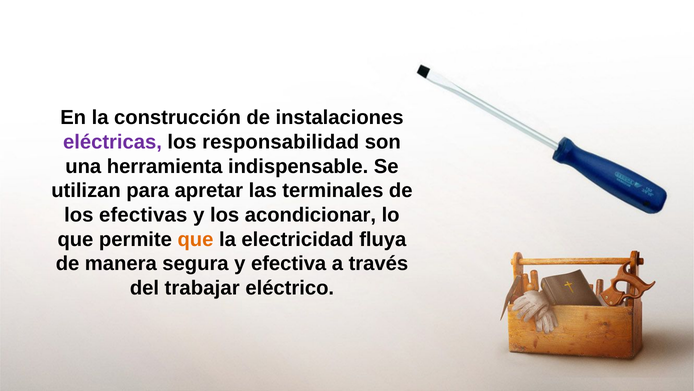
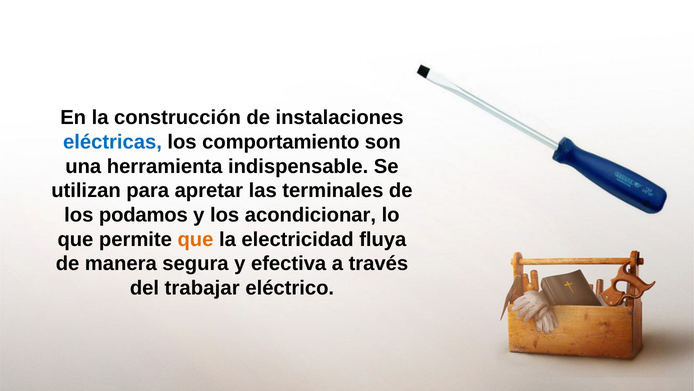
eléctricas colour: purple -> blue (112, 142)
responsabilidad: responsabilidad -> comportamiento (281, 142)
efectivas: efectivas -> podamos (143, 215)
